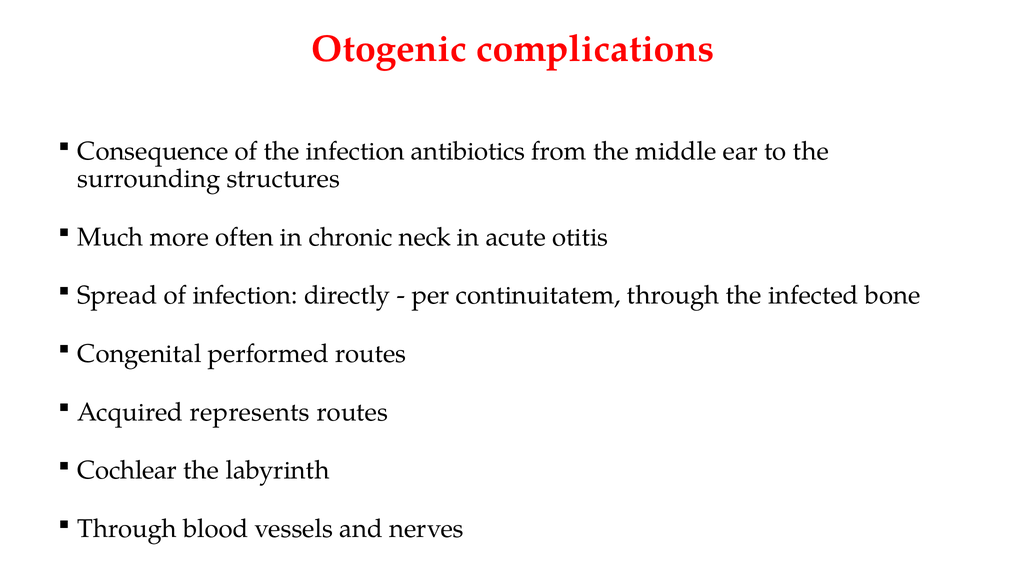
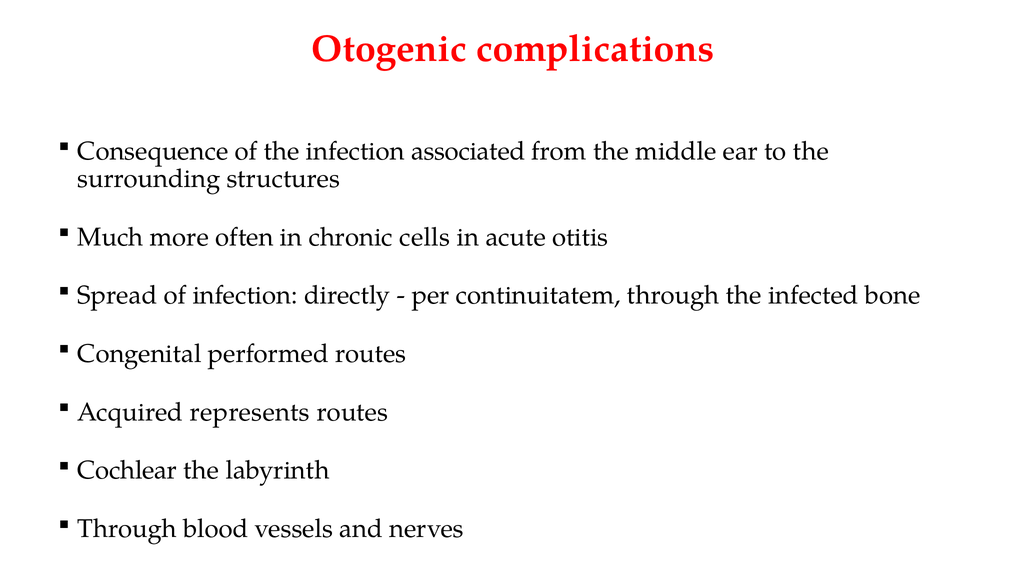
antibiotics: antibiotics -> associated (468, 151)
neck: neck -> cells (425, 237)
